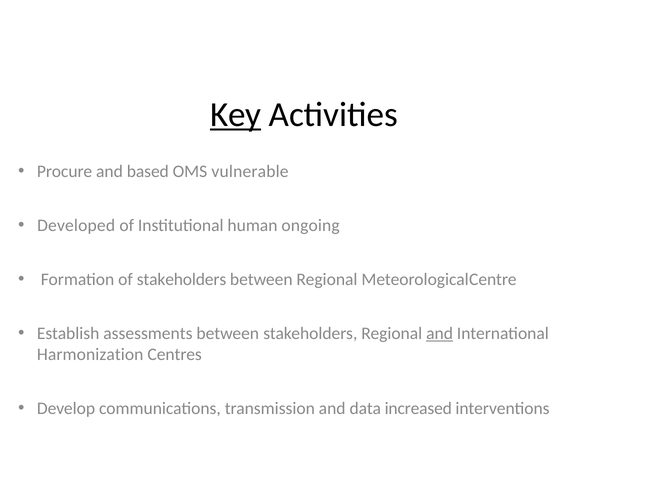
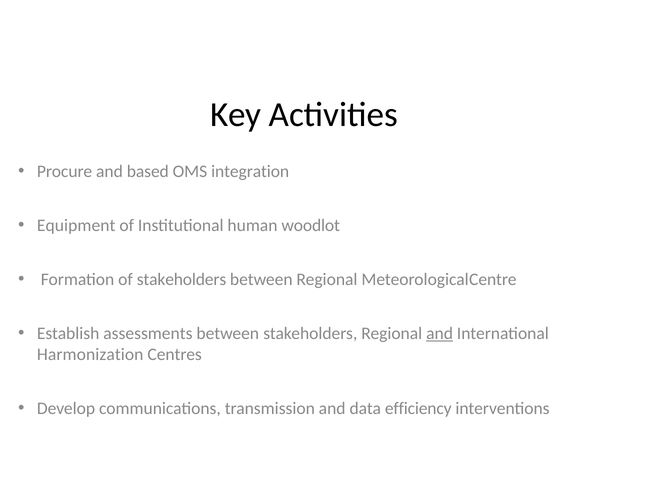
Key underline: present -> none (236, 114)
vulnerable: vulnerable -> integration (250, 171)
Developed: Developed -> Equipment (76, 225)
ongoing: ongoing -> woodlot (311, 225)
increased: increased -> efficiency (418, 408)
